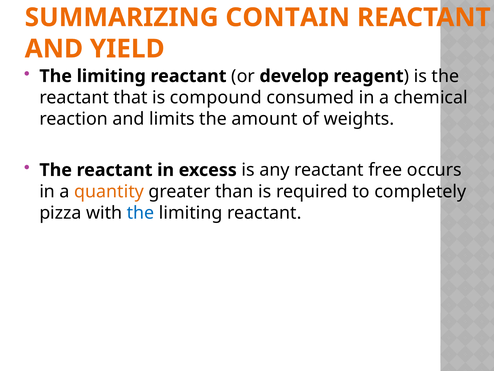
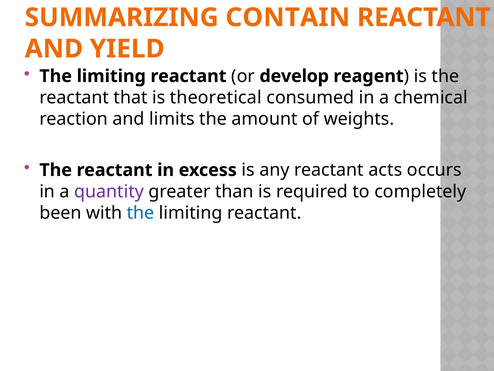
compound: compound -> theoretical (216, 97)
free: free -> acts (385, 170)
quantity colour: orange -> purple (109, 191)
pizza: pizza -> been (60, 213)
